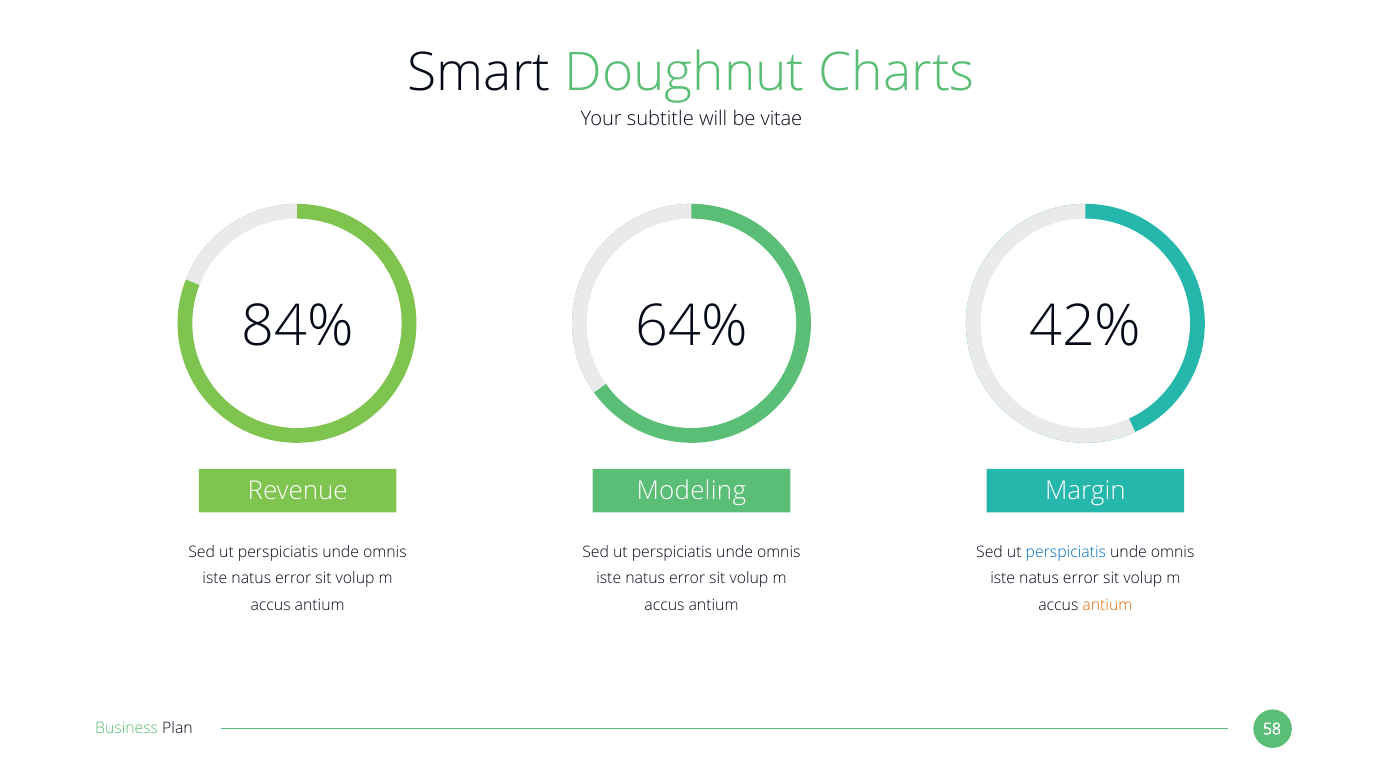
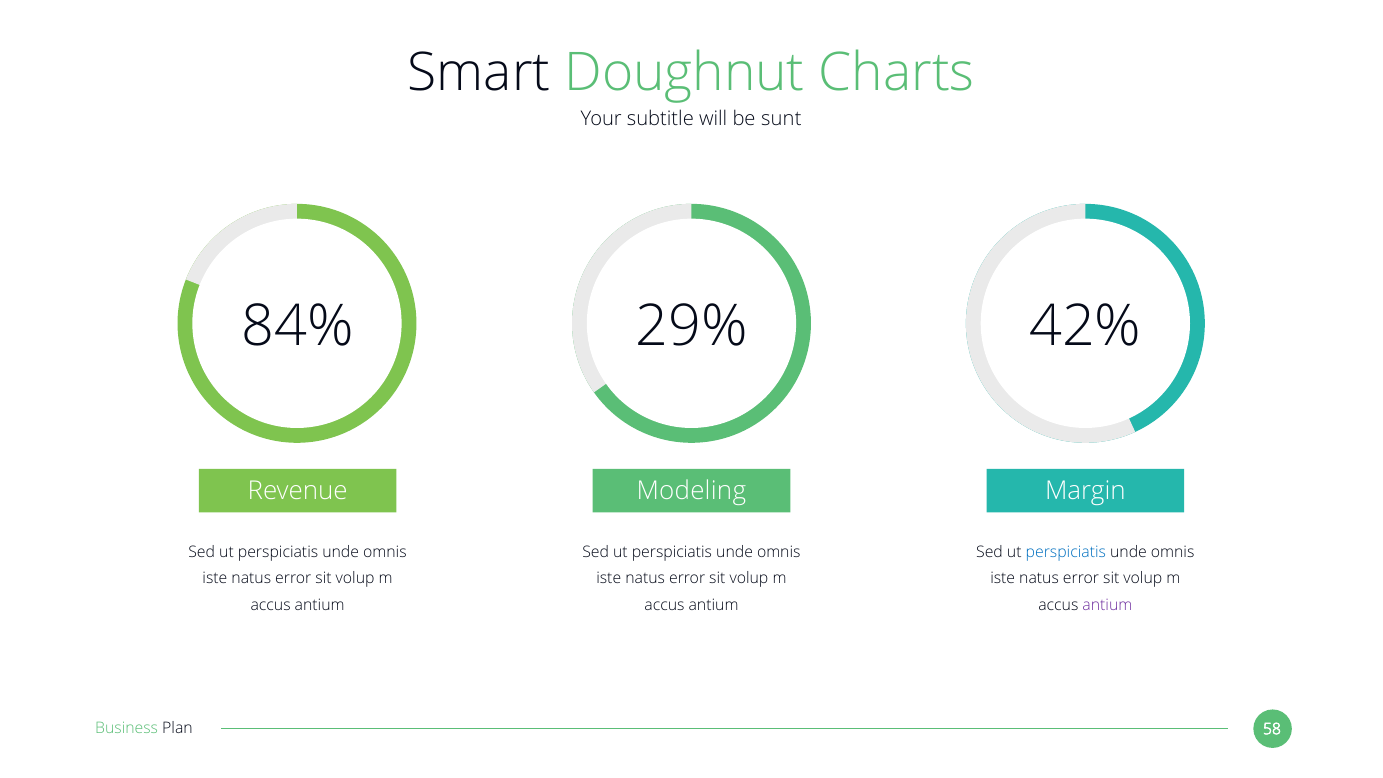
vitae: vitae -> sunt (781, 119)
64%: 64% -> 29% (691, 327)
antium colour: orange -> purple (1107, 605)
